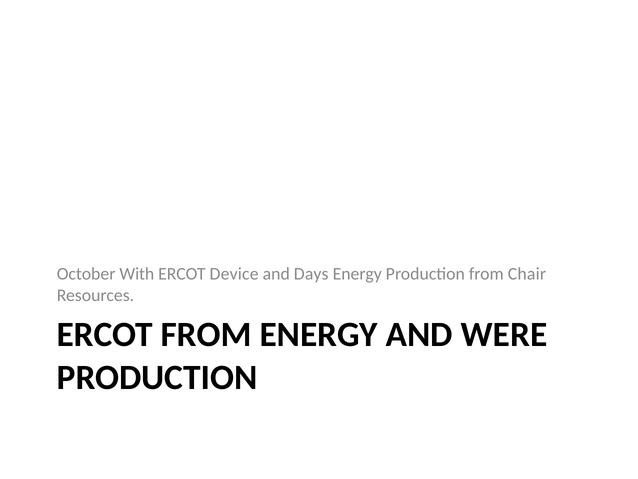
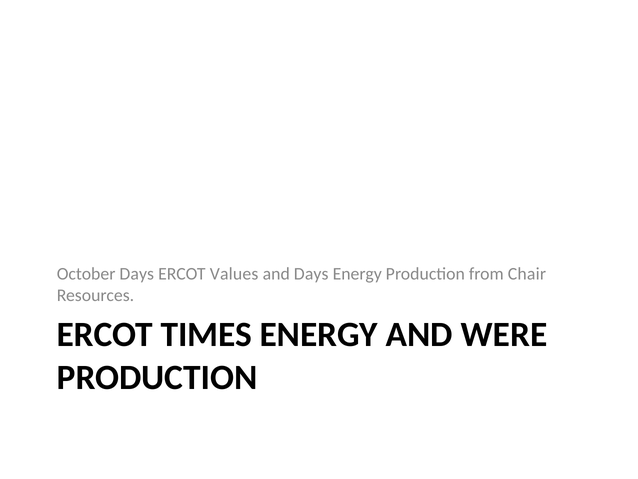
October With: With -> Days (137, 274)
Device: Device -> Values (234, 274)
ERCOT FROM: FROM -> TIMES (206, 334)
